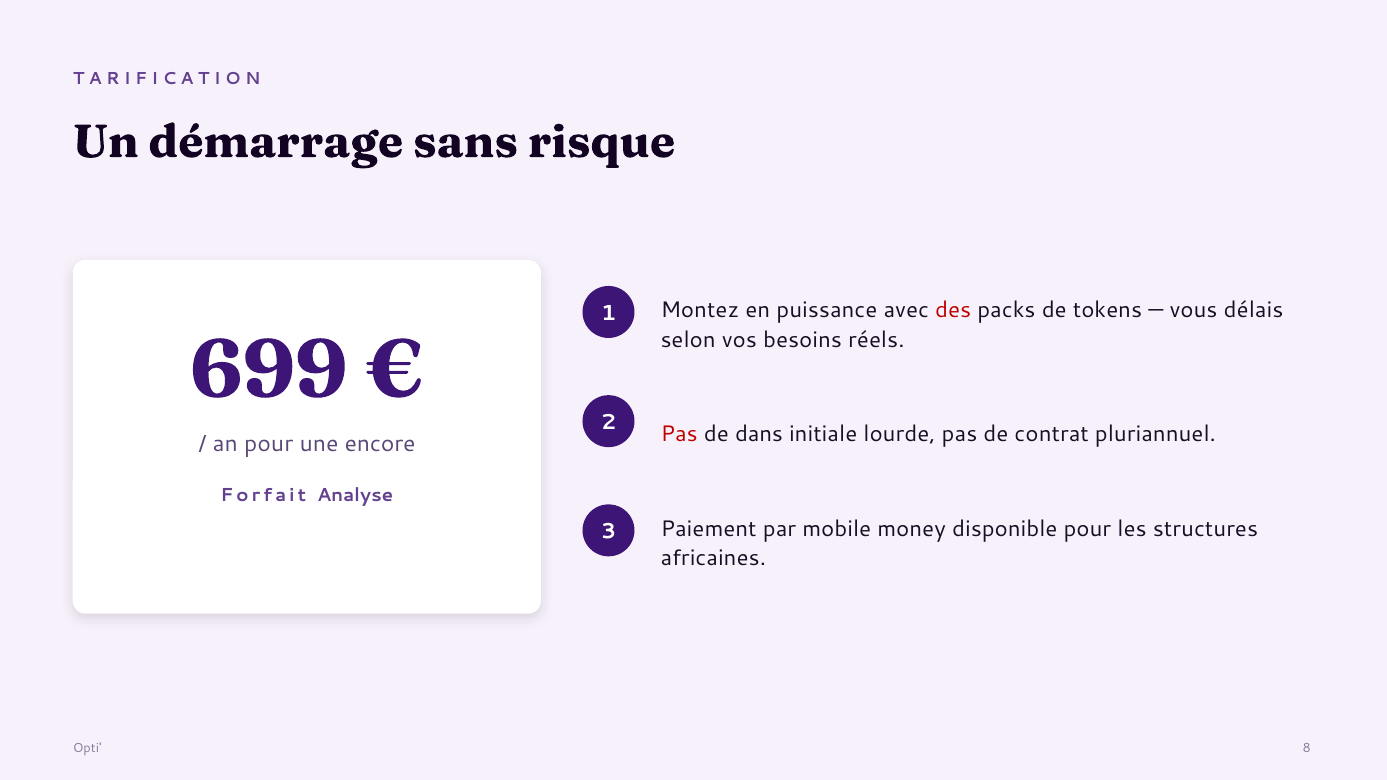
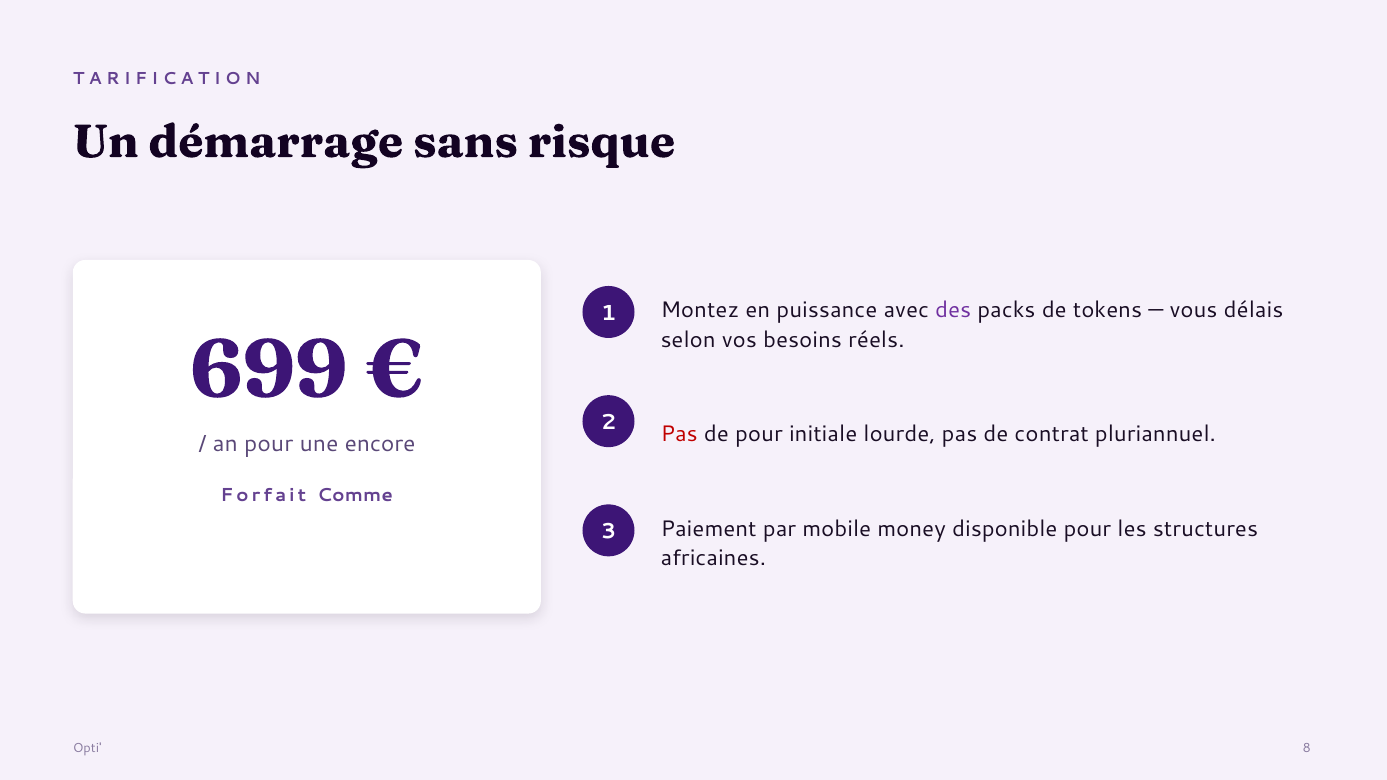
des colour: red -> purple (953, 311)
de dans: dans -> pour (759, 435)
Analyse: Analyse -> Comme (355, 495)
